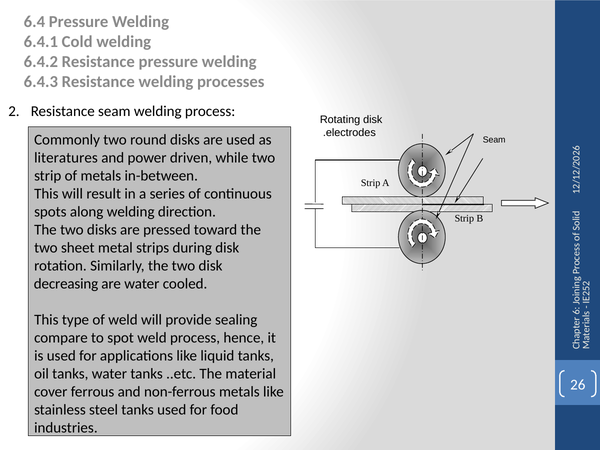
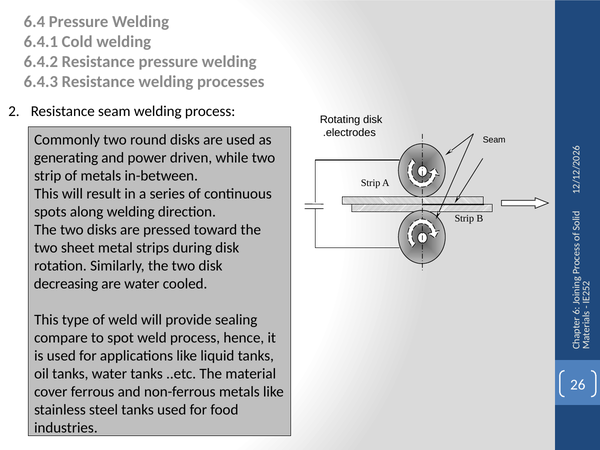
literatures: literatures -> generating (66, 158)
